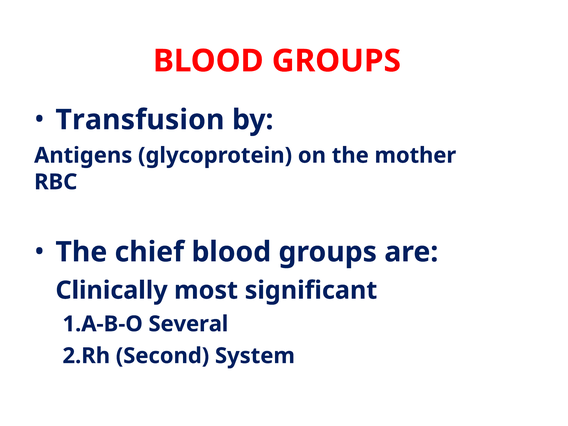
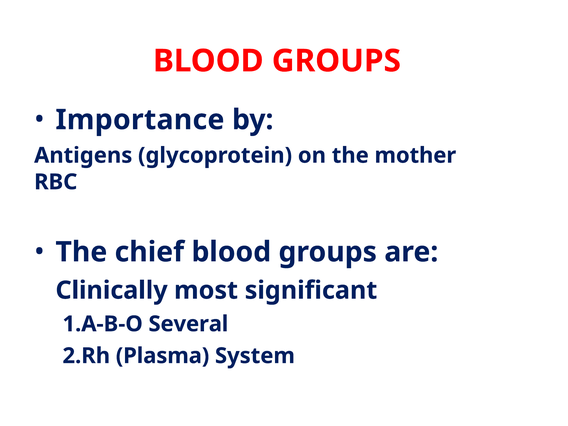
Transfusion: Transfusion -> Importance (140, 120)
Second: Second -> Plasma (163, 356)
